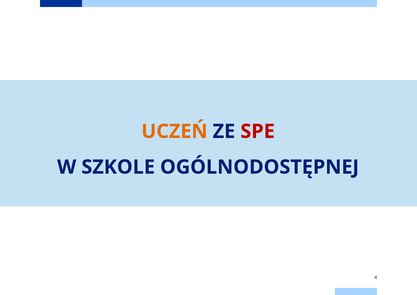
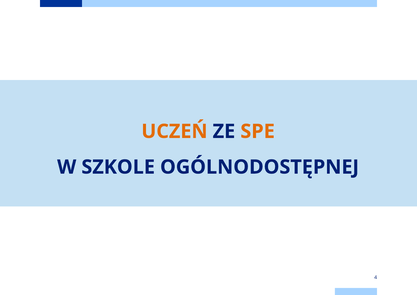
SPE colour: red -> orange (258, 131)
